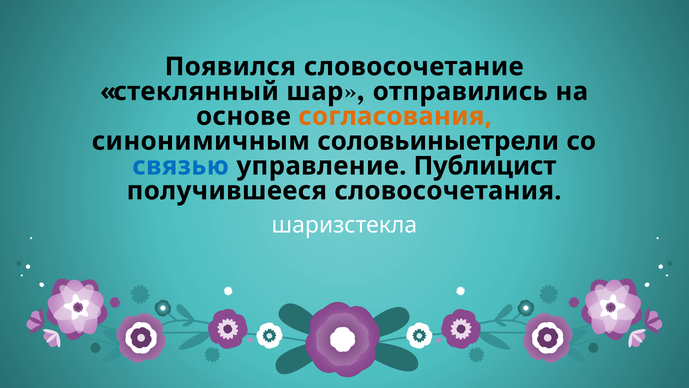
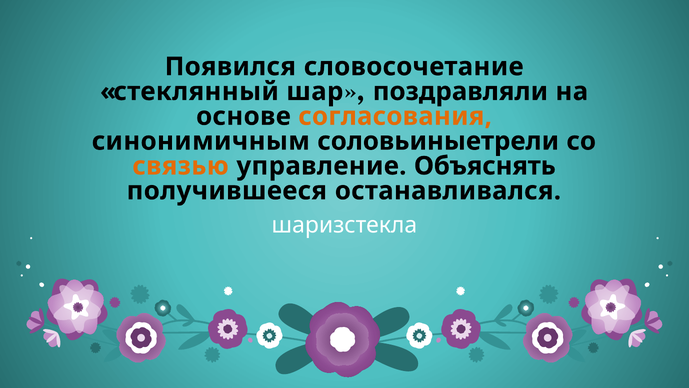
отправились: отправились -> поздравляли (460, 91)
связью colour: blue -> orange (181, 166)
Публицист: Публицист -> Объяснять (485, 166)
словосочетания: словосочетания -> останавливался (448, 191)
